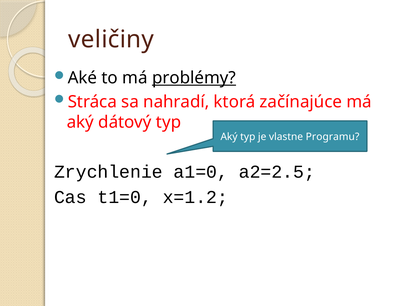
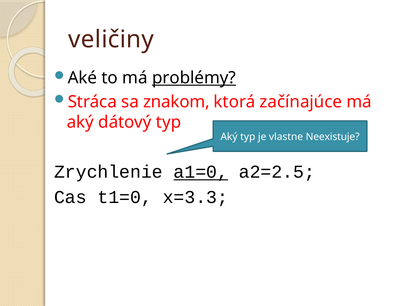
nahradí: nahradí -> znakom (176, 102)
Programu: Programu -> Neexistuje (333, 136)
a1=0 underline: none -> present (201, 172)
x=1.2: x=1.2 -> x=3.3 (195, 197)
